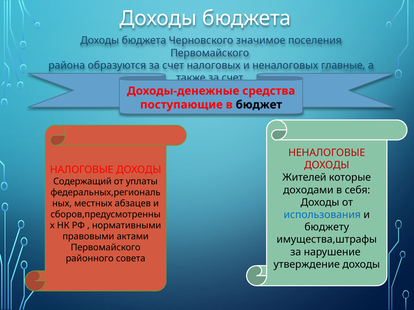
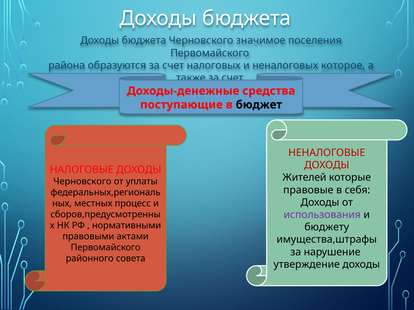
главные: главные -> которое (343, 65)
Содержащий: Содержащий -> Черновского (82, 182)
доходами: доходами -> правовые (308, 190)
абзацев: абзацев -> процесс (133, 204)
использования colour: blue -> purple (322, 215)
